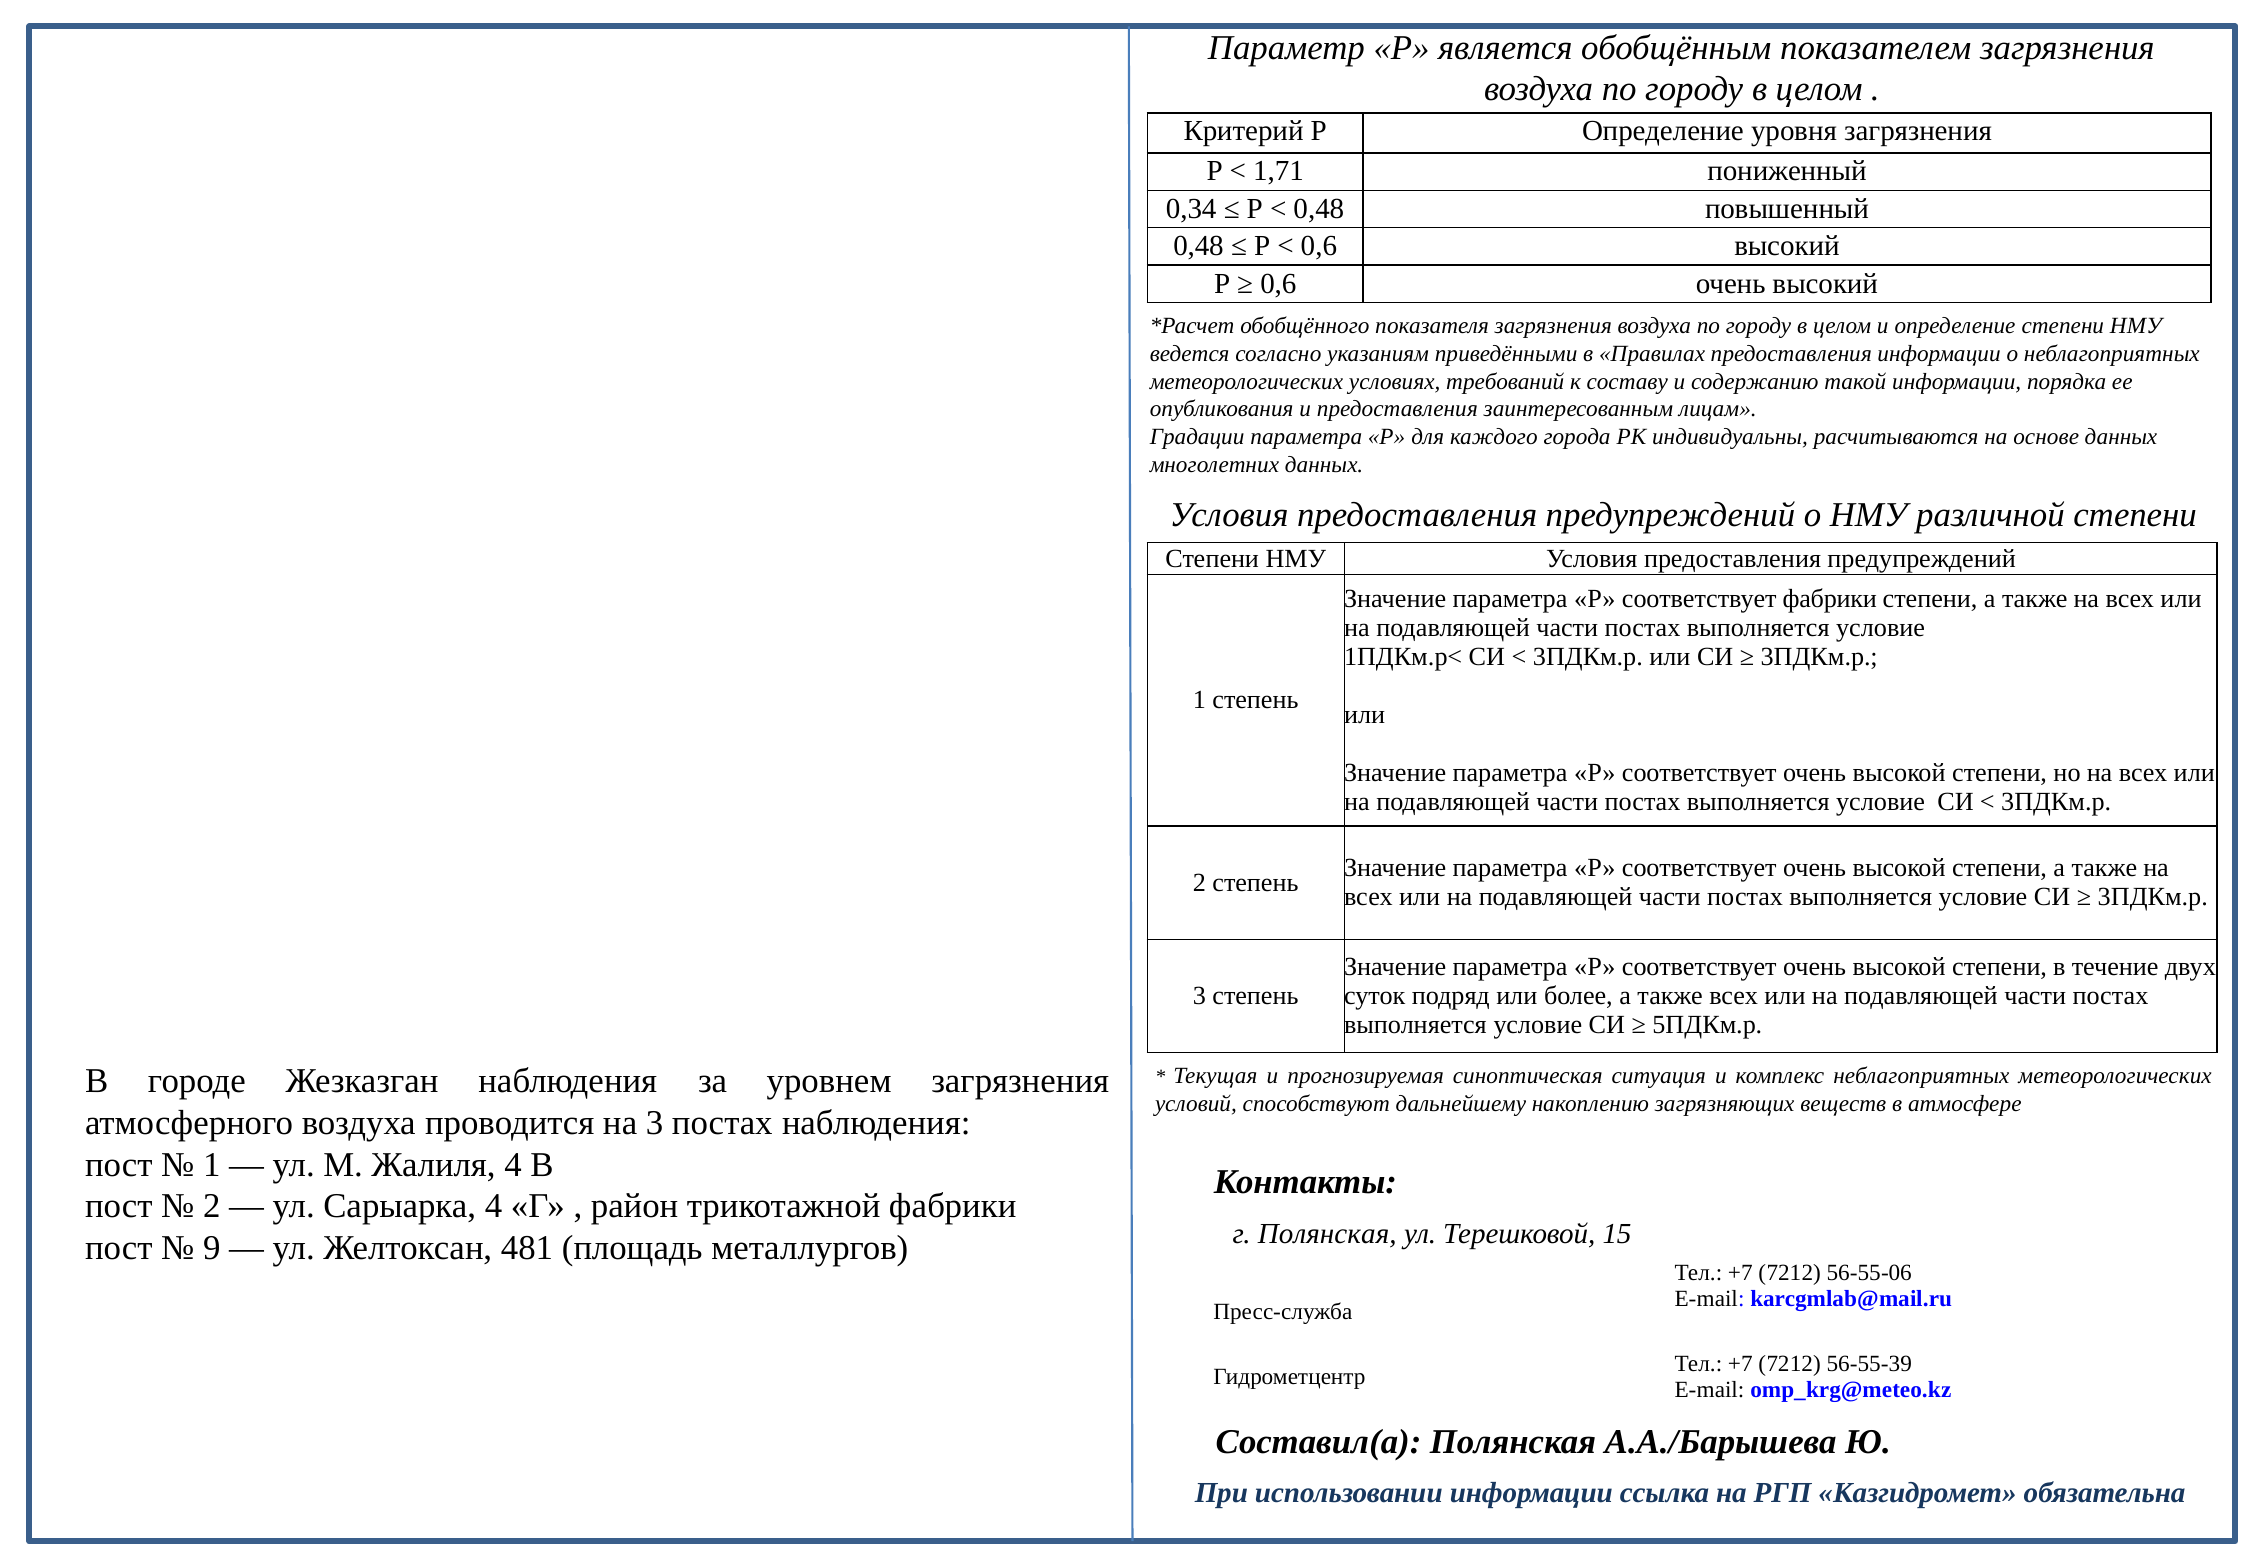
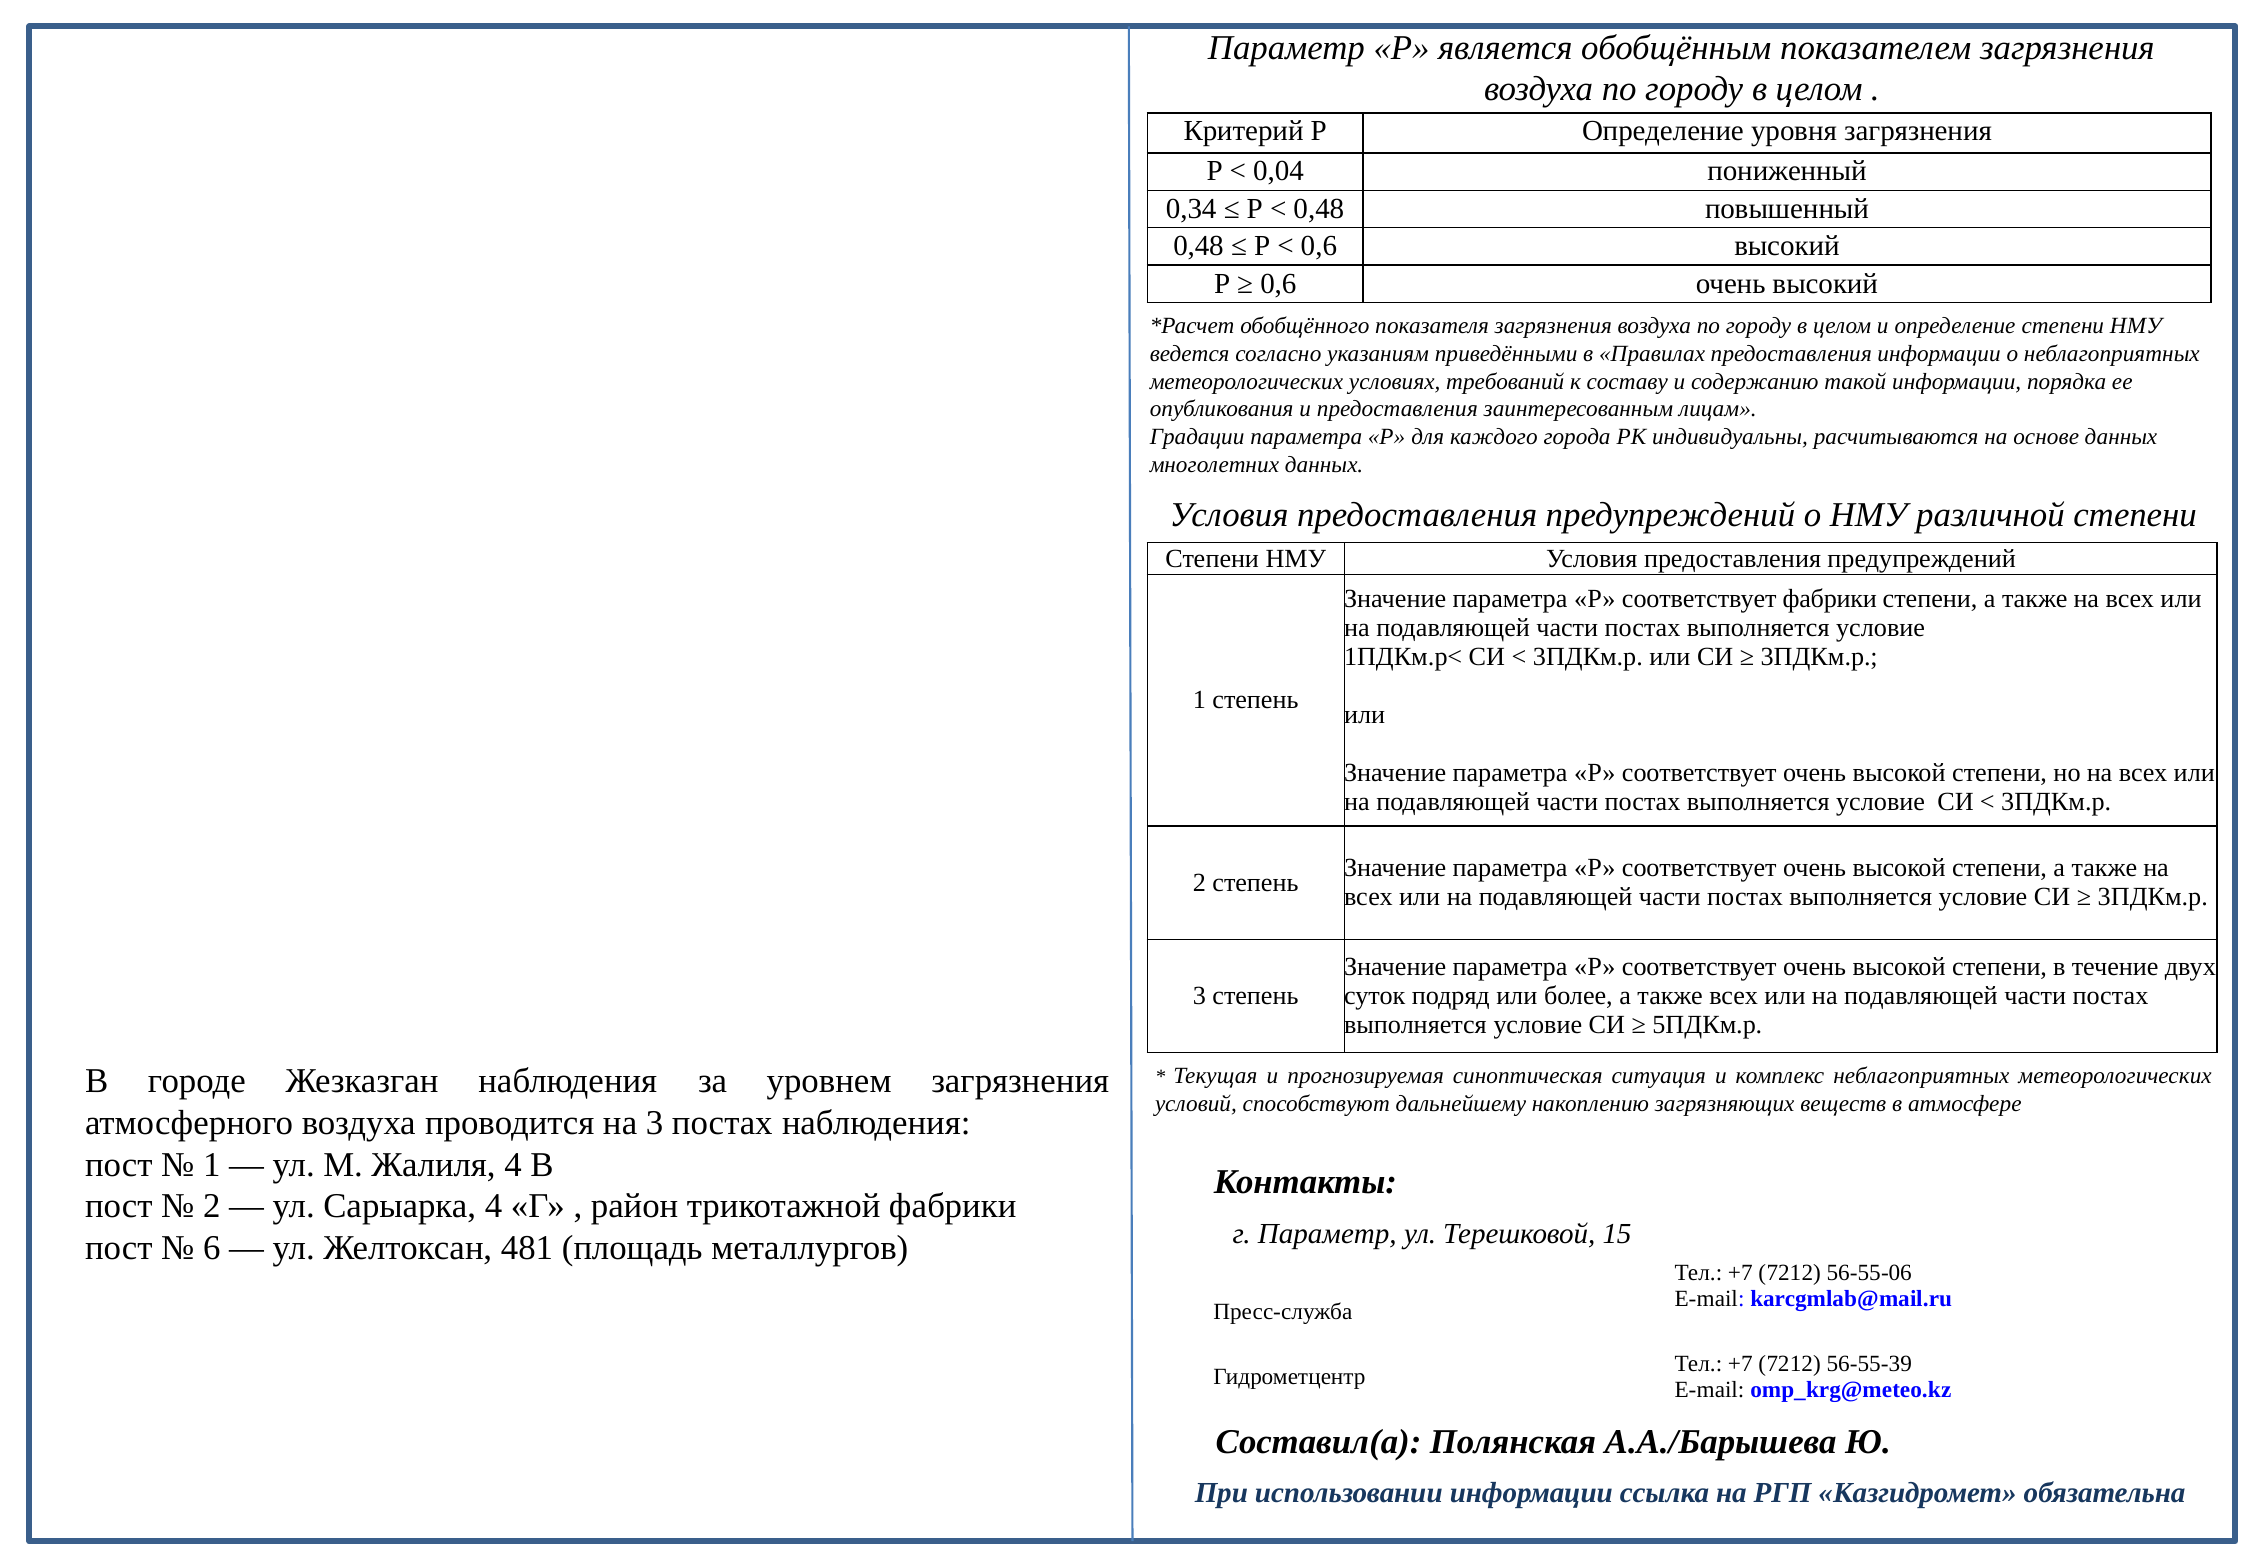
1,71: 1,71 -> 0,04 (1279, 171)
г Полянская: Полянская -> Параметр (1327, 1234)
9: 9 -> 6 (212, 1248)
